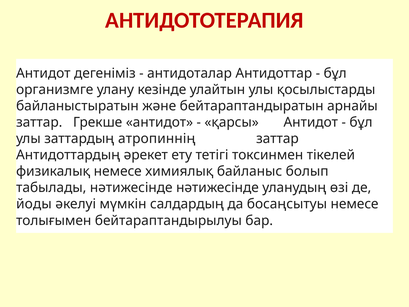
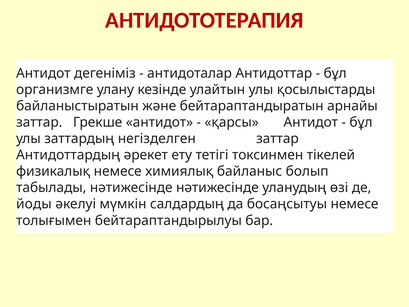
атропиннің: атропиннің -> негізделген (157, 139)
